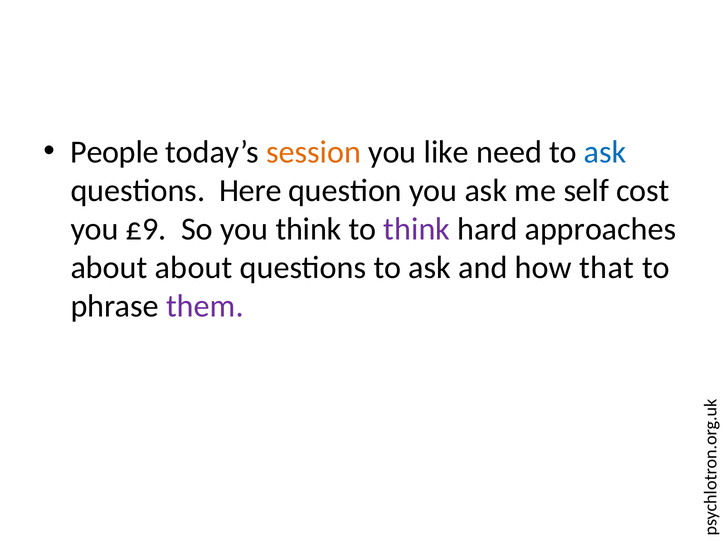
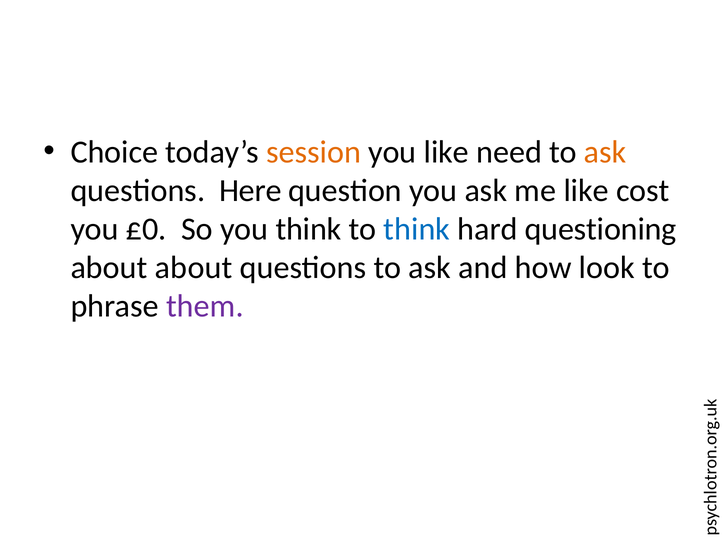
People: People -> Choice (114, 152)
ask colour: blue -> orange (605, 152)
me self: self -> like (586, 191)
£9: £9 -> £0 (146, 229)
think colour: purple -> blue (417, 229)
approaches: approaches -> questioning (601, 229)
that: that -> look (607, 268)
